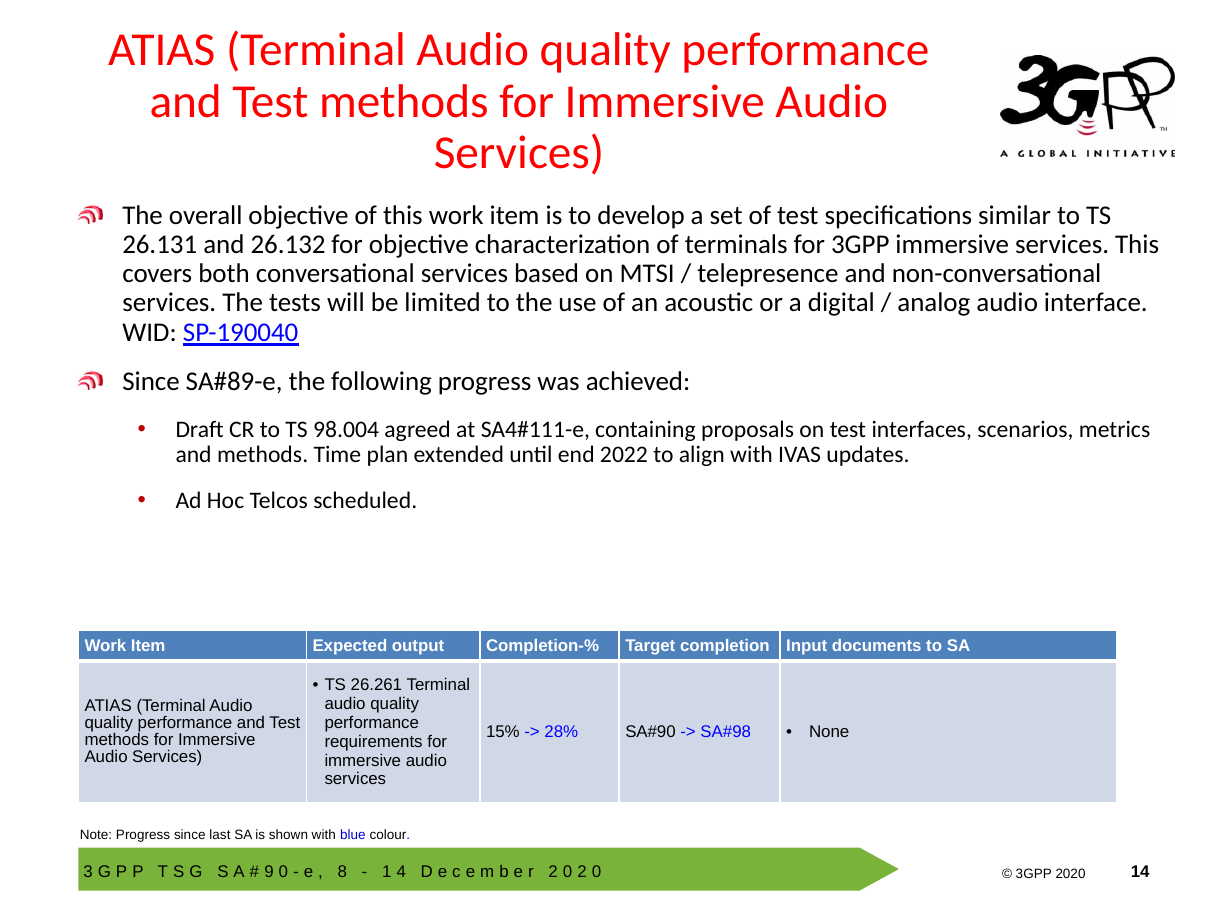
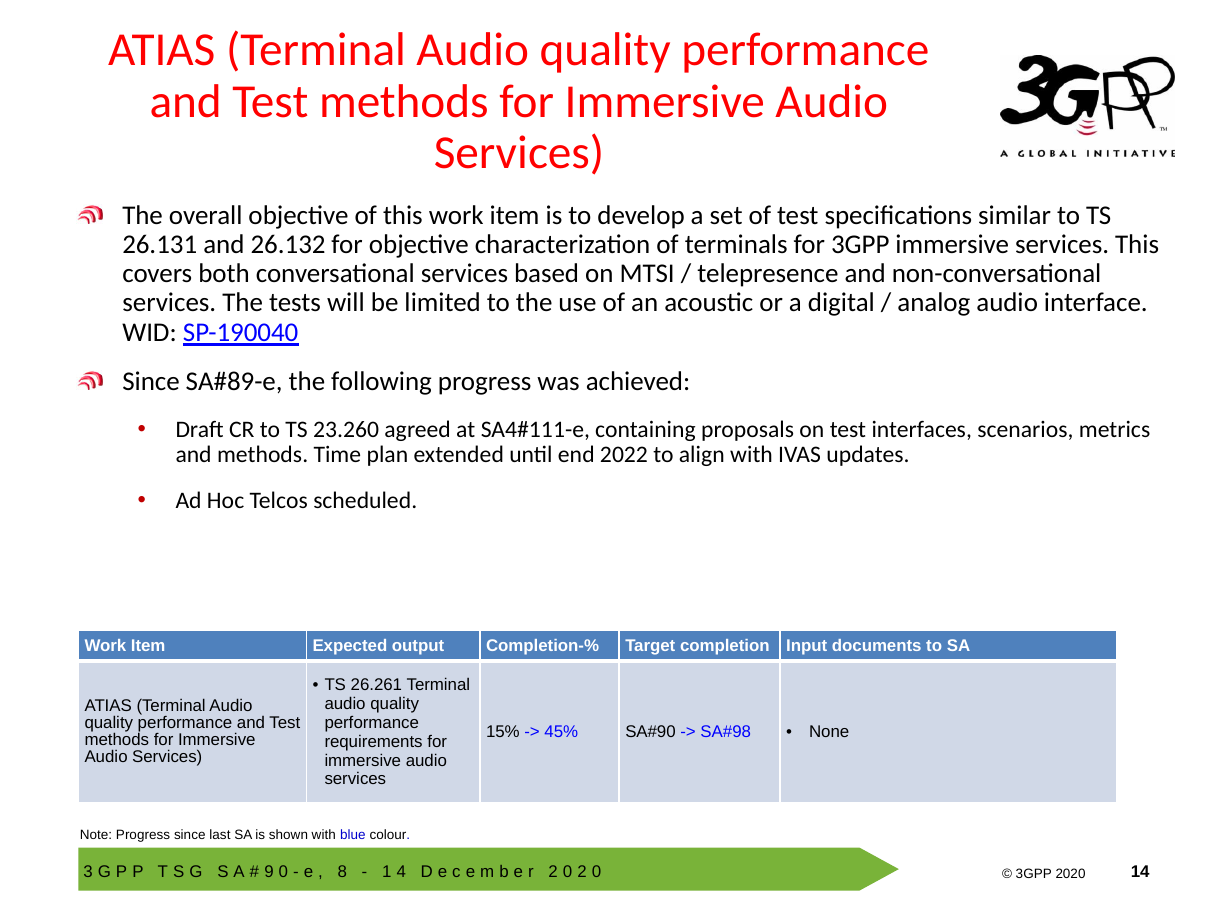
98.004: 98.004 -> 23.260 (346, 430)
28%: 28% -> 45% (561, 732)
